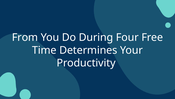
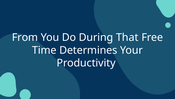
Four: Four -> That (127, 37)
